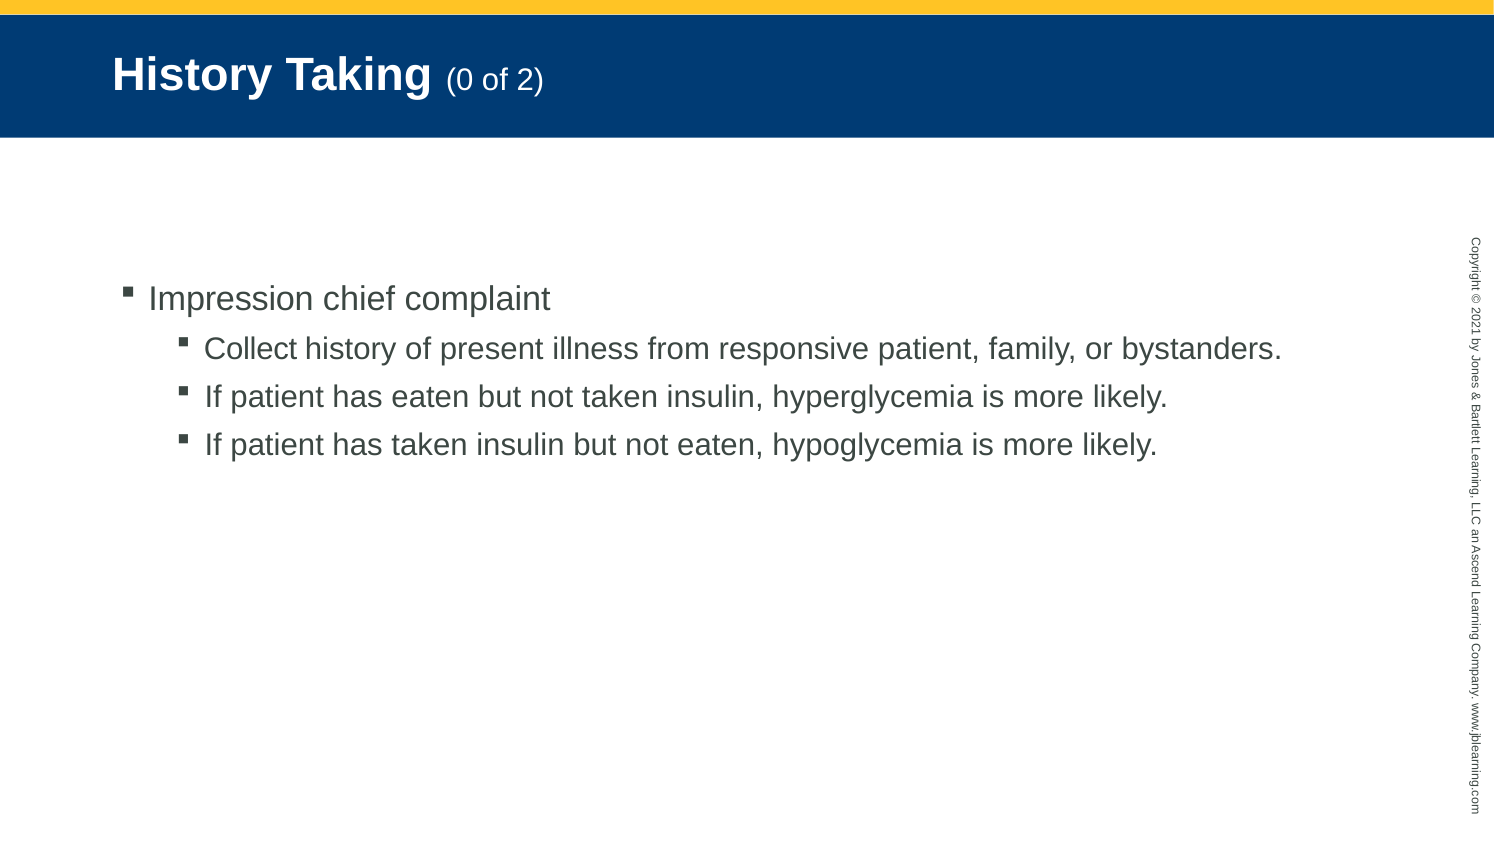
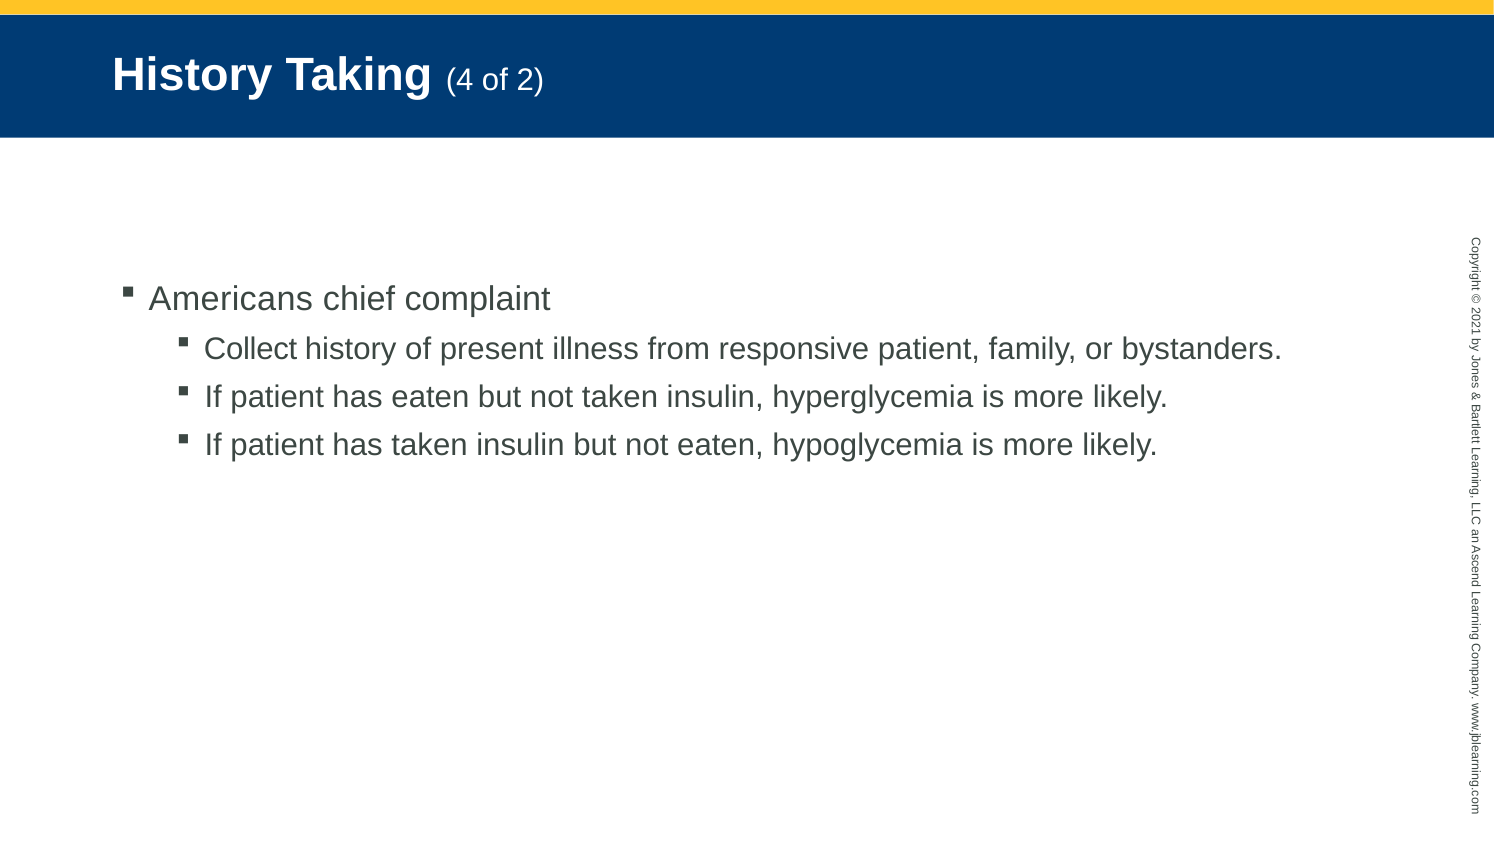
Taking 0: 0 -> 4 (460, 80)
Impression: Impression -> Americans (231, 299)
